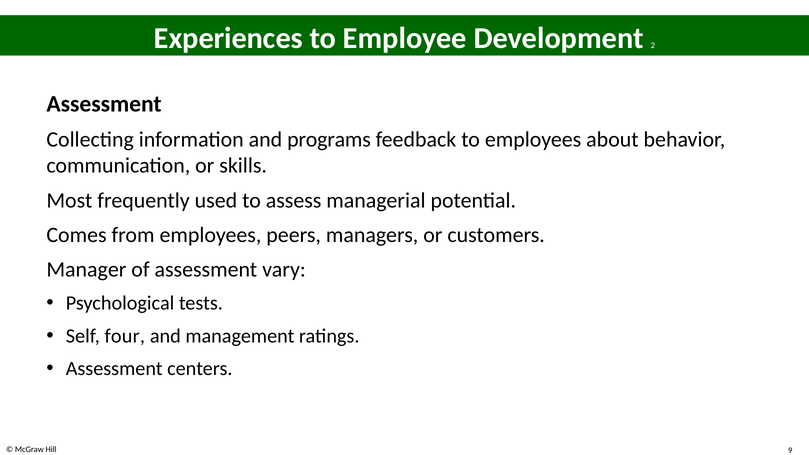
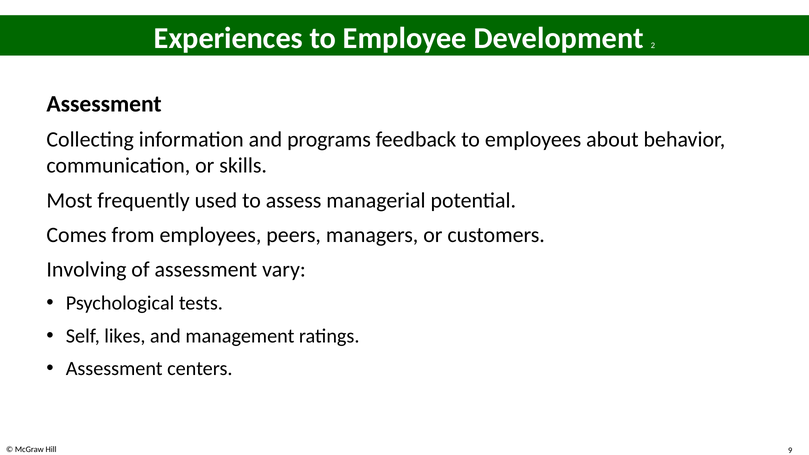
Manager: Manager -> Involving (86, 270)
four: four -> likes (125, 336)
